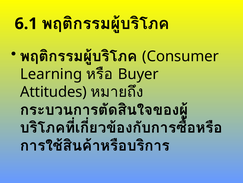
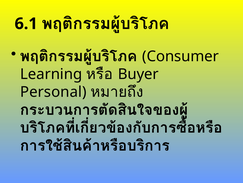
Attitudes: Attitudes -> Personal (53, 92)
